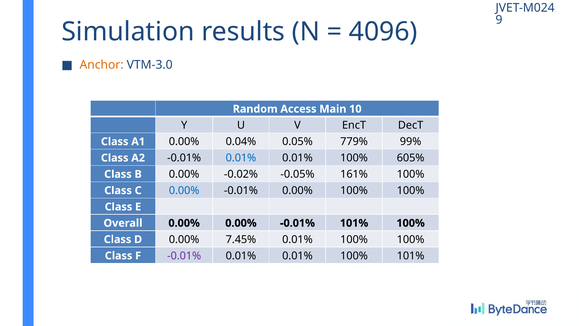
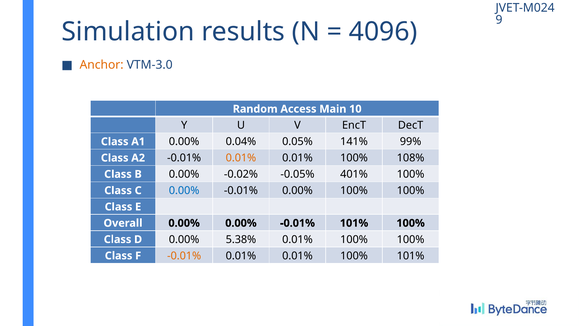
779%: 779% -> 141% (354, 141)
0.01% colour: blue -> orange (241, 158)
605%: 605% -> 108% (411, 158)
161%: 161% -> 401% (354, 174)
7.45%: 7.45% -> 5.38% (241, 239)
-0.01% colour: purple -> orange (184, 256)
